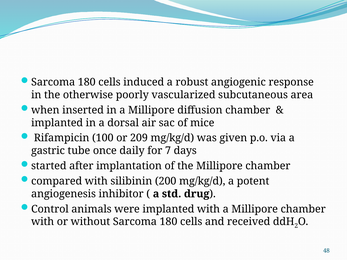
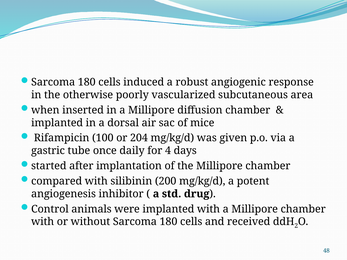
209: 209 -> 204 (139, 138)
7: 7 -> 4 (168, 151)
